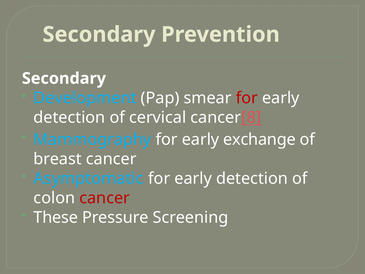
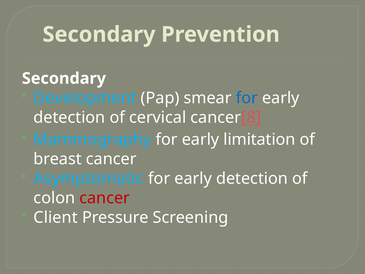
for colour: red -> blue (247, 98)
exchange: exchange -> limitation (259, 139)
These: These -> Client (56, 217)
